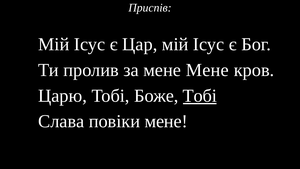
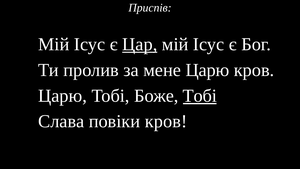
Цар underline: none -> present (140, 44)
мене Мене: Мене -> Царю (207, 70)
повіки мене: мене -> кров (166, 121)
